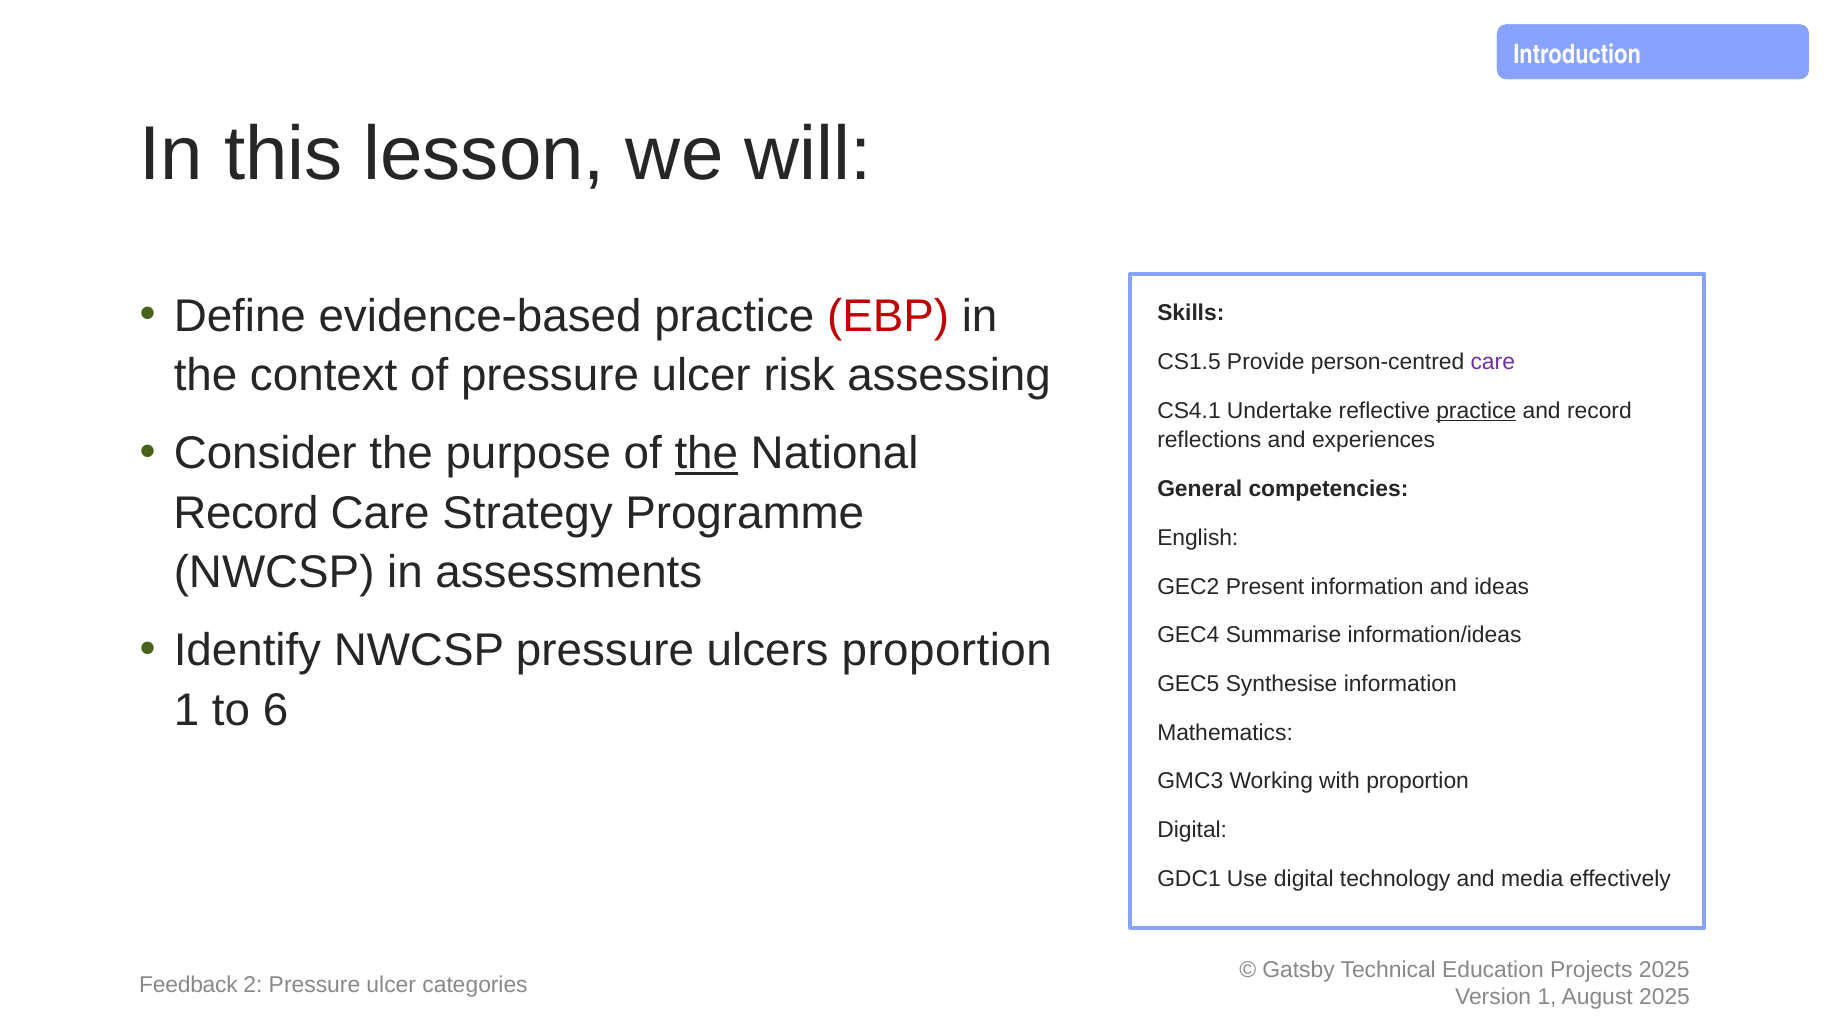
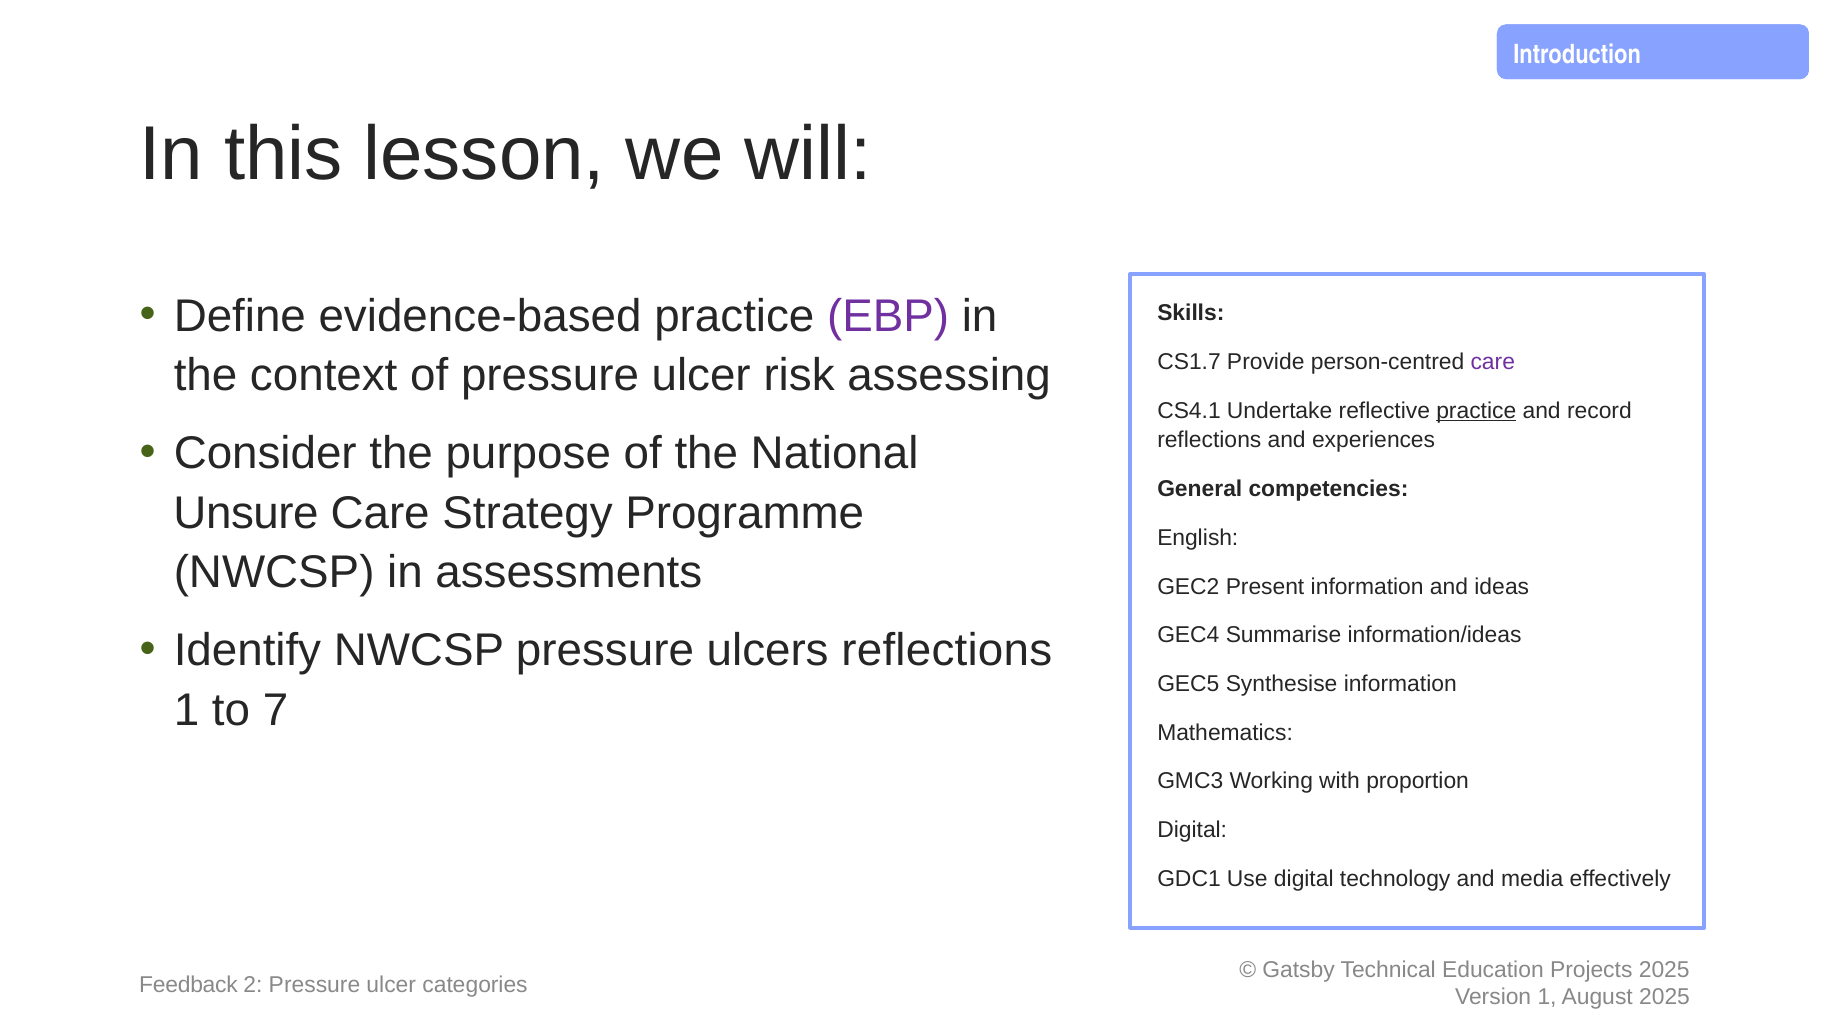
EBP colour: red -> purple (888, 316)
CS1.5: CS1.5 -> CS1.7 (1189, 362)
the underline: present -> none (706, 454)
Record: Record -> Unsure (246, 513)
ulcers proportion: proportion -> reflections (947, 650)
6: 6 -> 7 (275, 710)
